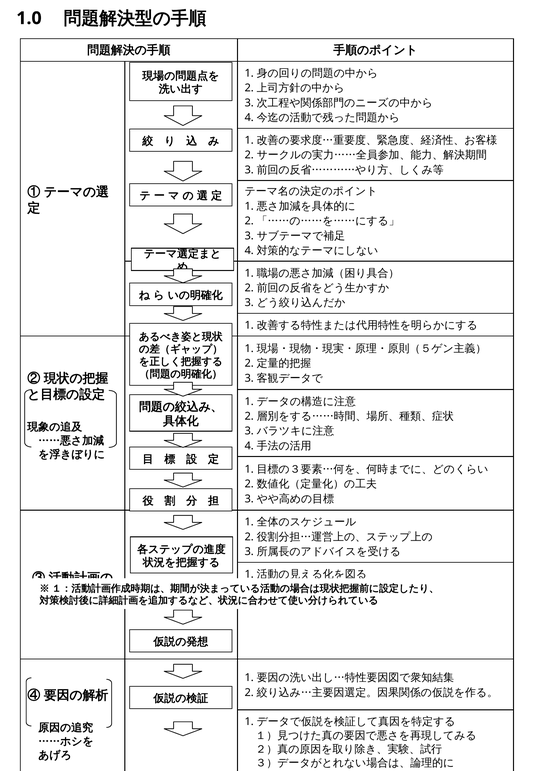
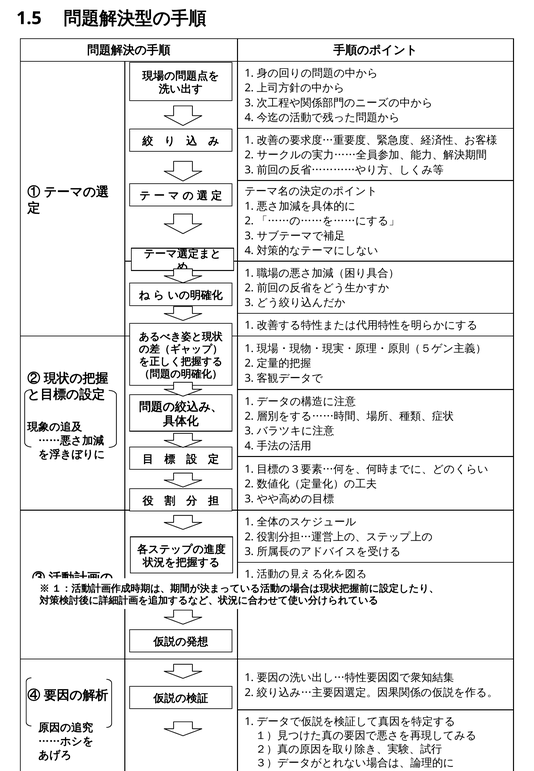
1.0: 1.0 -> 1.5 (29, 18)
